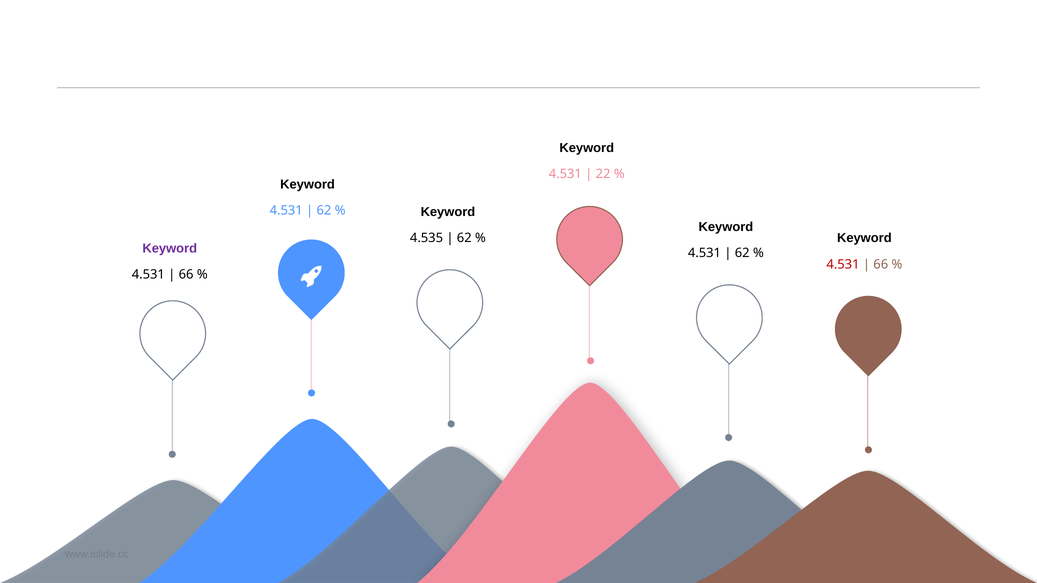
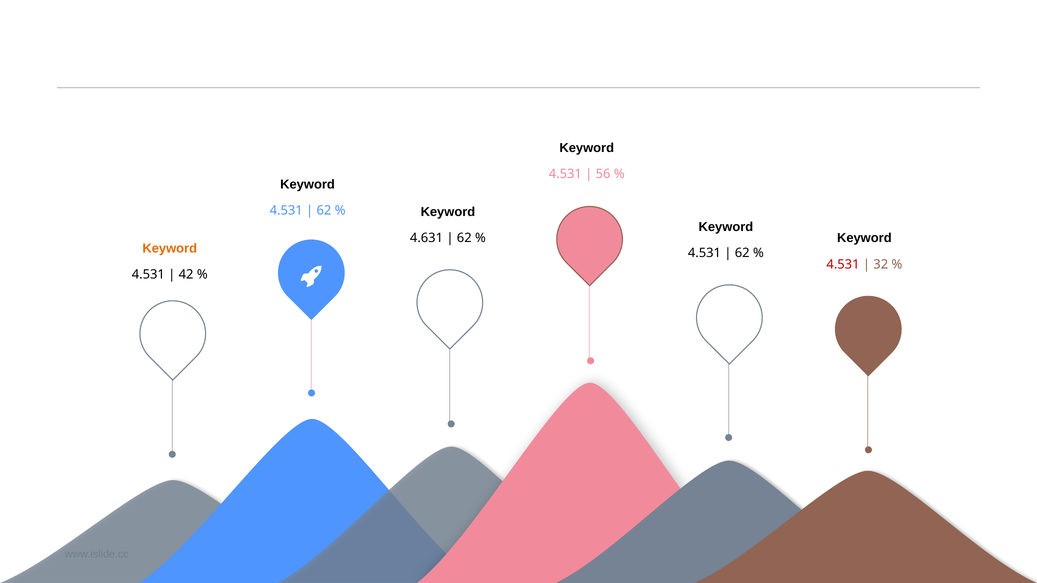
22: 22 -> 56 (603, 174)
4.535: 4.535 -> 4.631 (427, 238)
Keyword colour: purple -> orange (170, 249)
66: 66 -> 32 (881, 264)
66: 66 -> 42 (186, 275)
